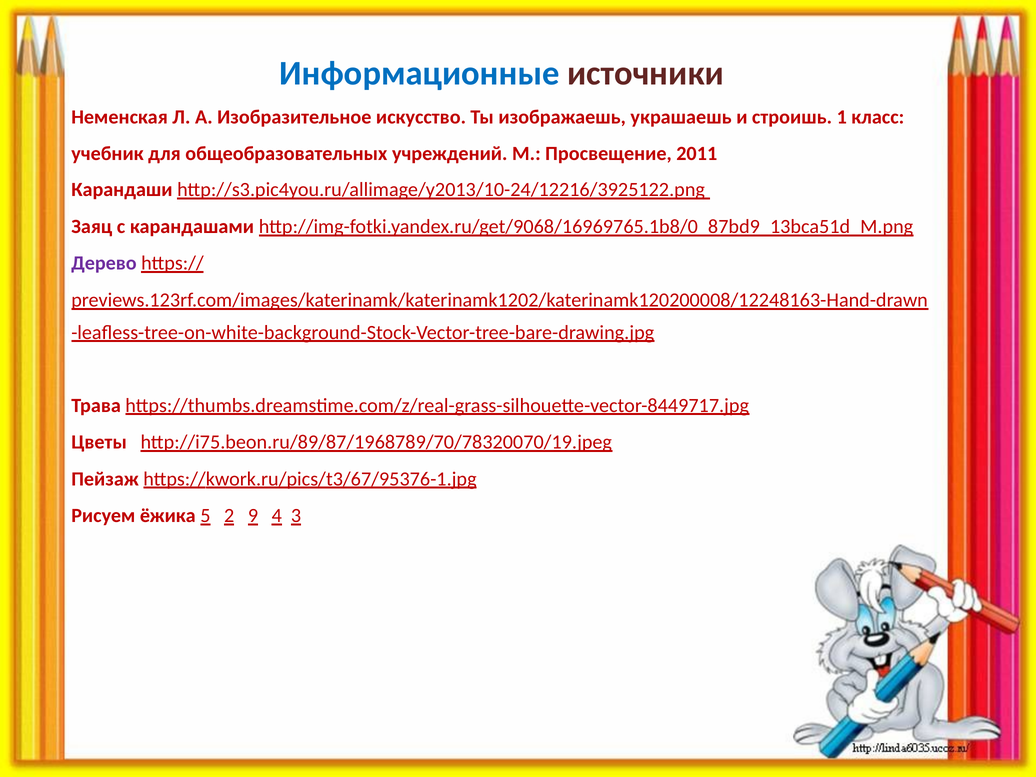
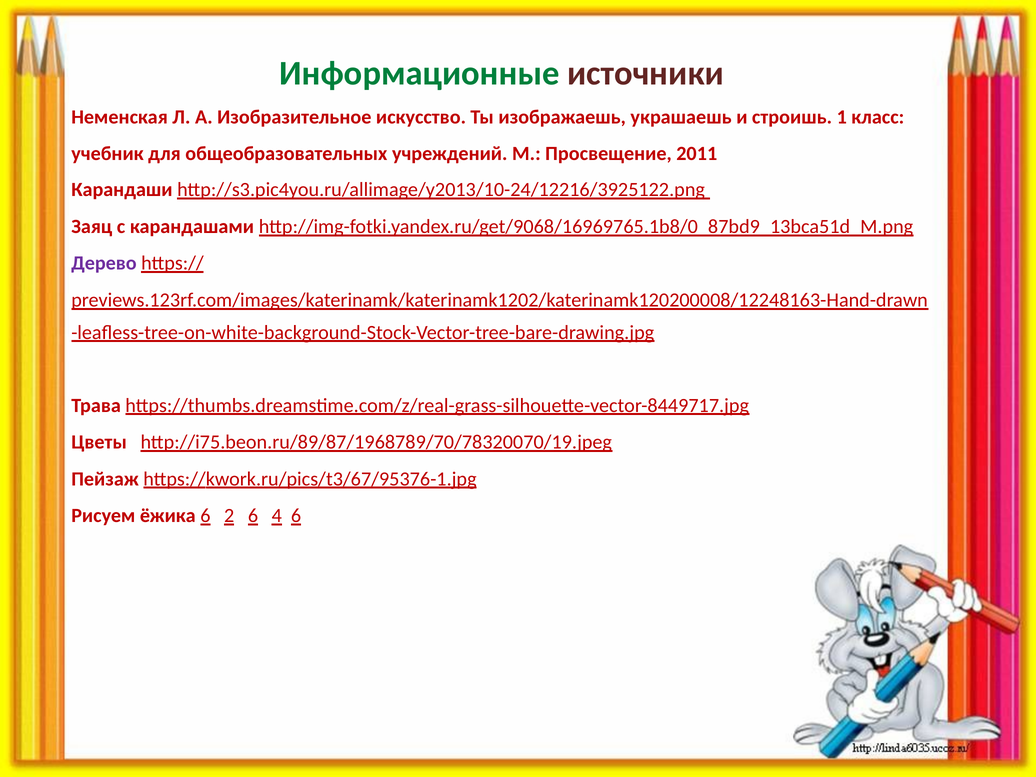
Информационные colour: blue -> green (419, 73)
ёжика 5: 5 -> 6 (205, 516)
2 9: 9 -> 6 (253, 516)
4 3: 3 -> 6 (296, 516)
